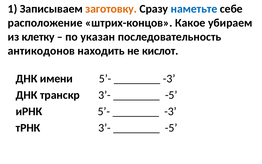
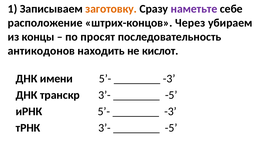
наметьте colour: blue -> purple (194, 9)
Какое: Какое -> Через (190, 23)
клетку: клетку -> концы (38, 37)
указан: указан -> просят (98, 37)
